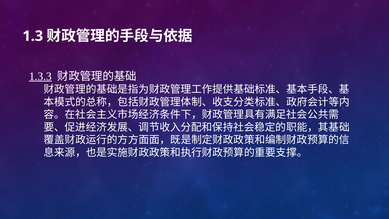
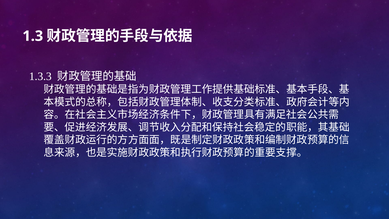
1.3.3 underline: present -> none (40, 76)
